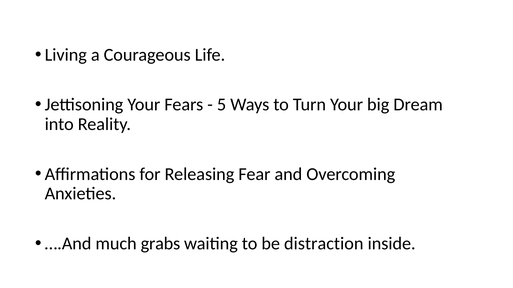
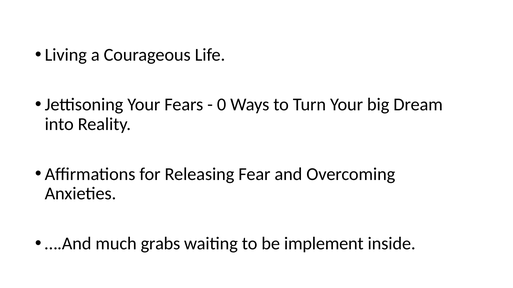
5: 5 -> 0 (222, 105)
distraction: distraction -> implement (324, 244)
